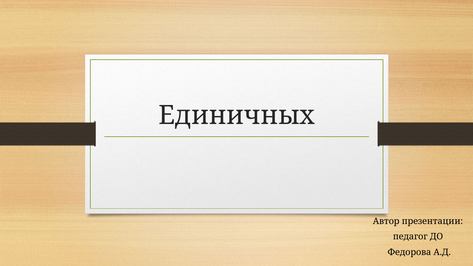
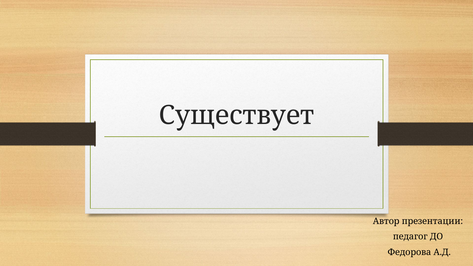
Единичных: Единичных -> Существует (237, 116)
